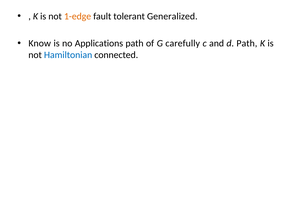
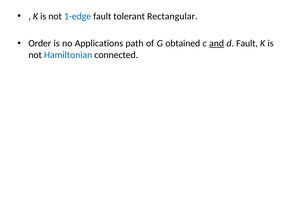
1-edge colour: orange -> blue (78, 16)
Generalized: Generalized -> Rectangular (172, 16)
Know: Know -> Order (40, 43)
carefully: carefully -> obtained (183, 43)
and underline: none -> present (217, 43)
d Path: Path -> Fault (247, 43)
